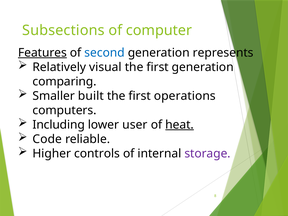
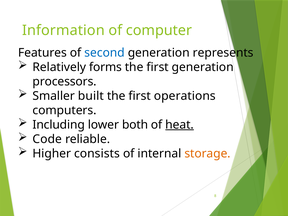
Subsections: Subsections -> Information (63, 30)
Features underline: present -> none (42, 53)
visual: visual -> forms (105, 67)
comparing: comparing -> processors (65, 81)
user: user -> both (135, 125)
controls: controls -> consists (97, 153)
storage colour: purple -> orange (207, 153)
